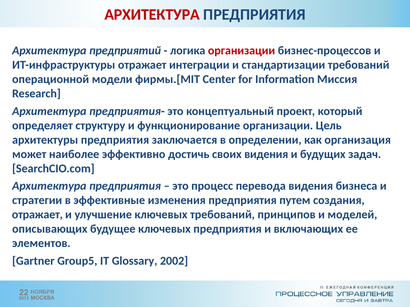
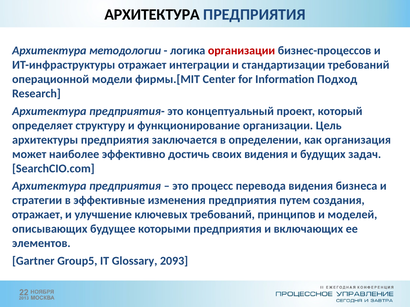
АРХИТЕКТУРА colour: red -> black (152, 15)
предприятий: предприятий -> методологии (125, 51)
Миссия: Миссия -> Подход (337, 79)
будущее ключевых: ключевых -> которыми (164, 229)
2002: 2002 -> 2093 (174, 261)
